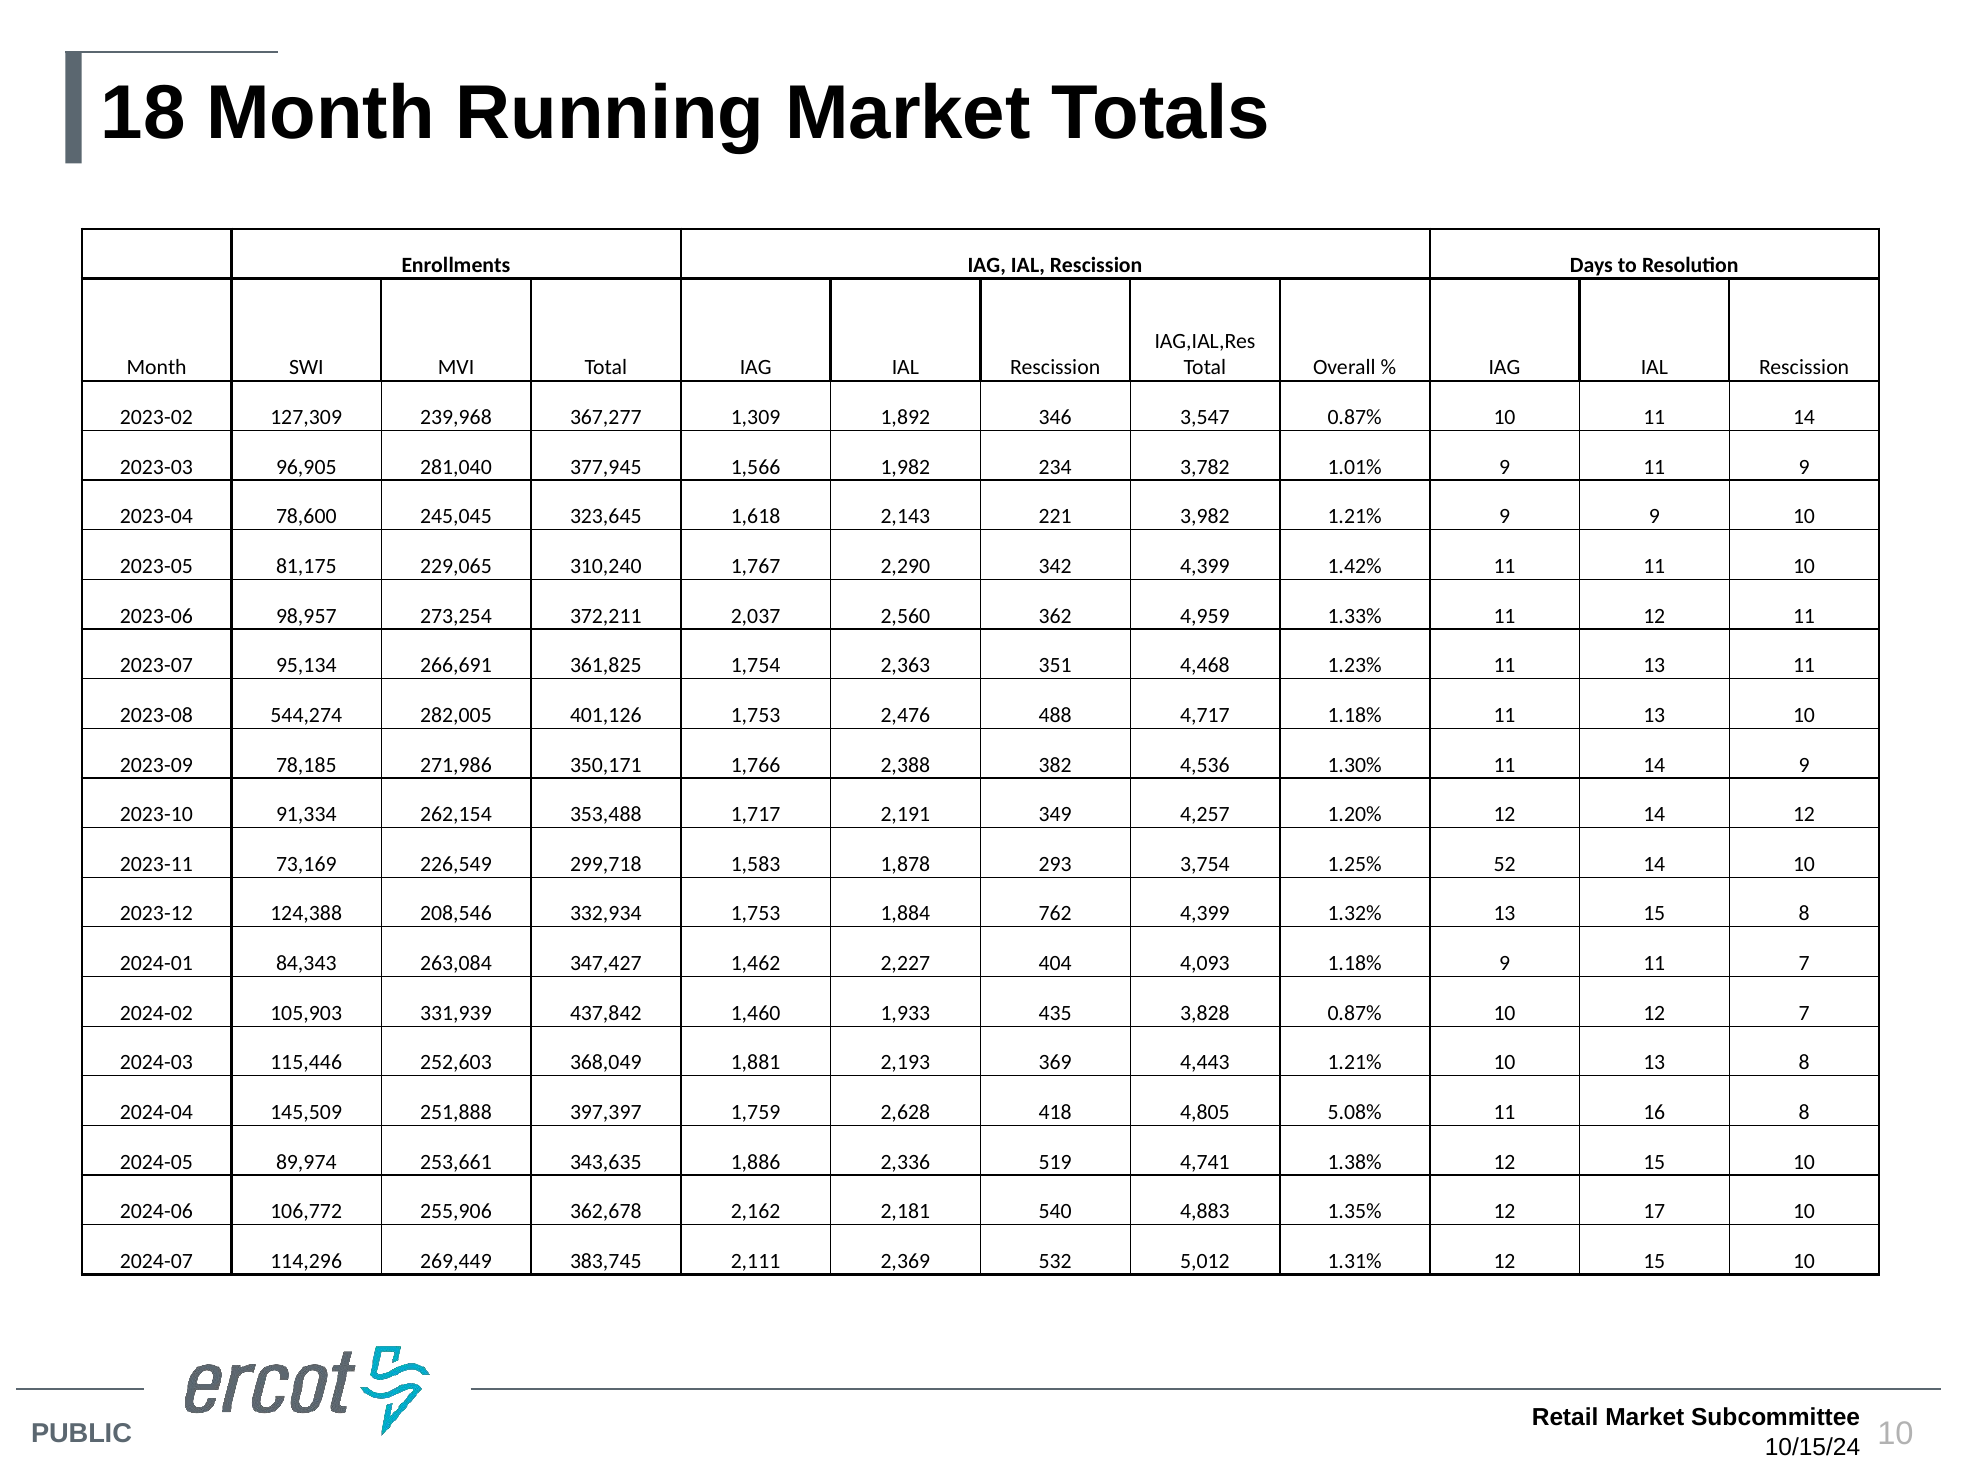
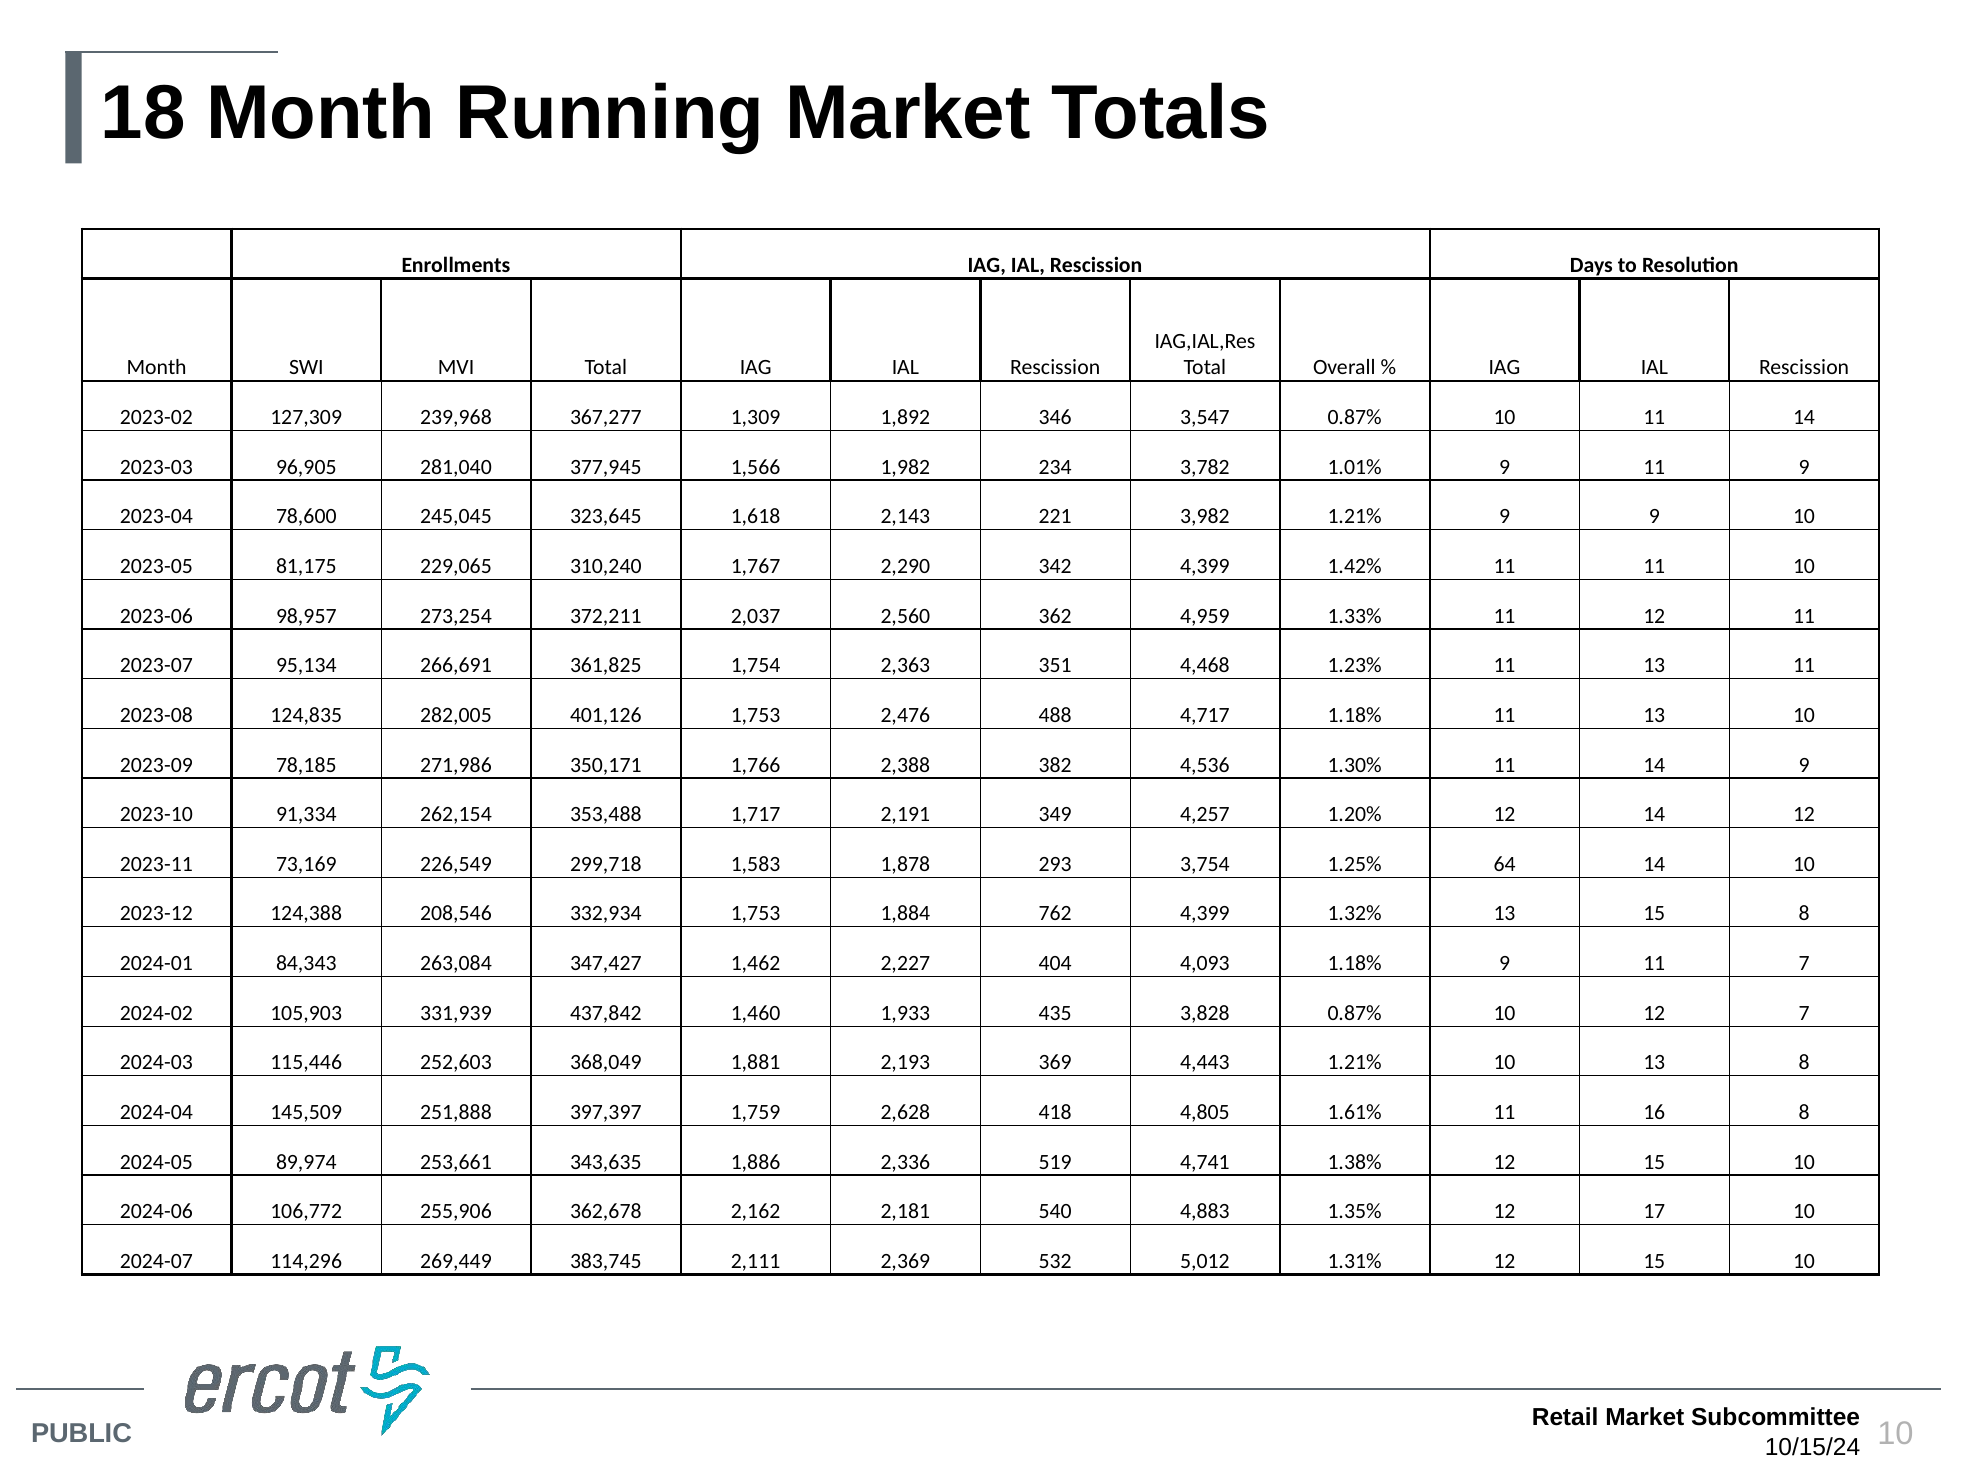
544,274: 544,274 -> 124,835 (306, 715)
52: 52 -> 64 (1505, 864)
5.08%: 5.08% -> 1.61% (1355, 1112)
